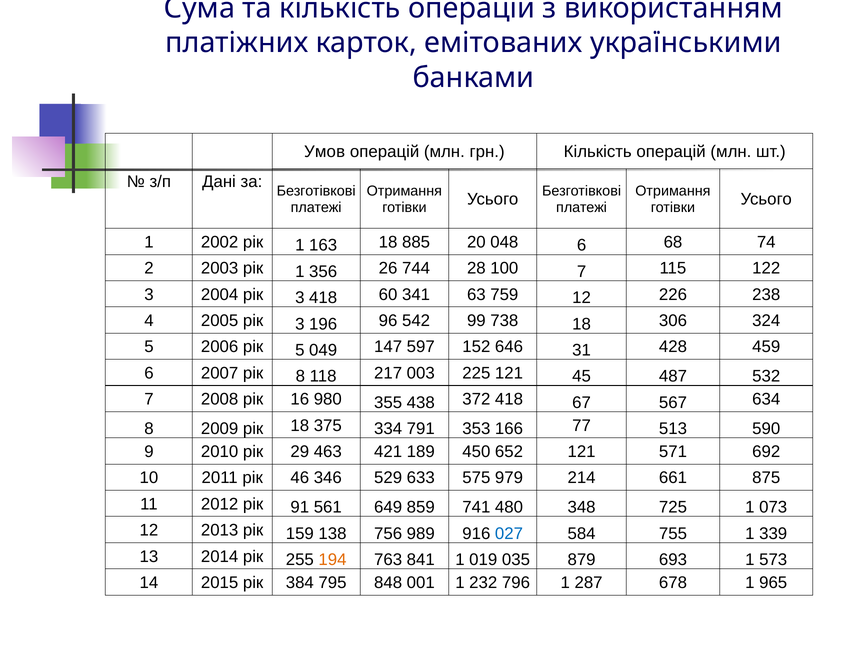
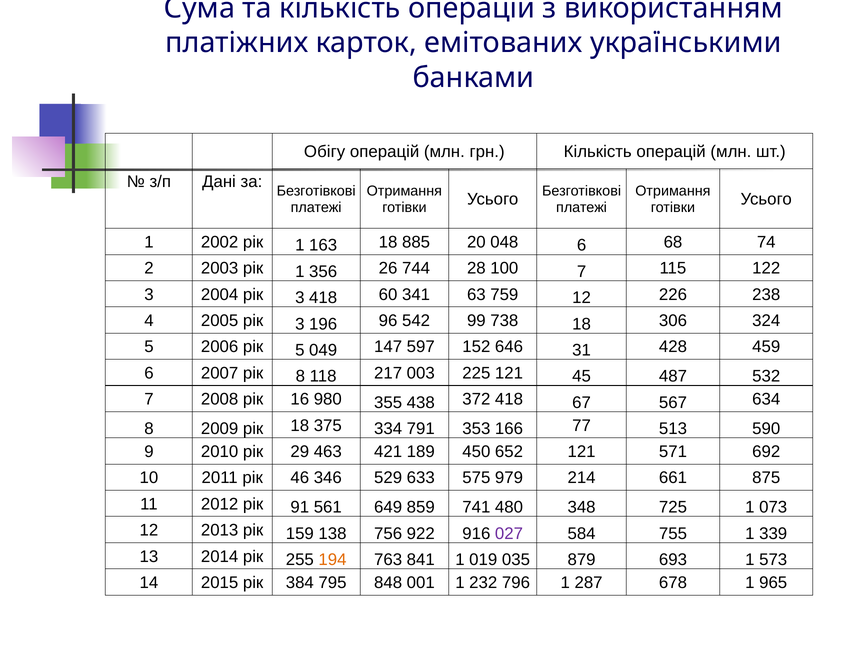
Умов: Умов -> Обігу (325, 152)
989: 989 -> 922 (421, 534)
027 colour: blue -> purple (509, 534)
